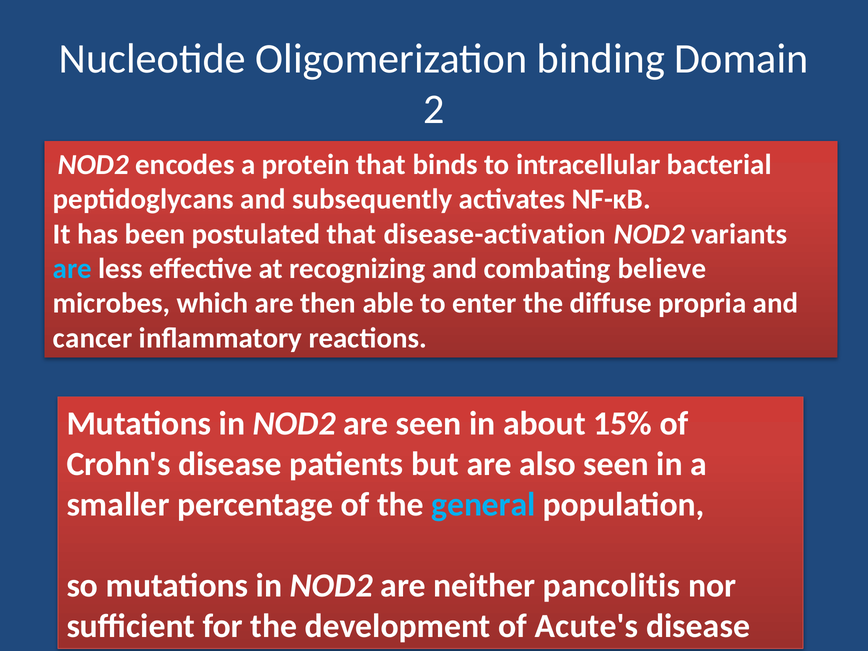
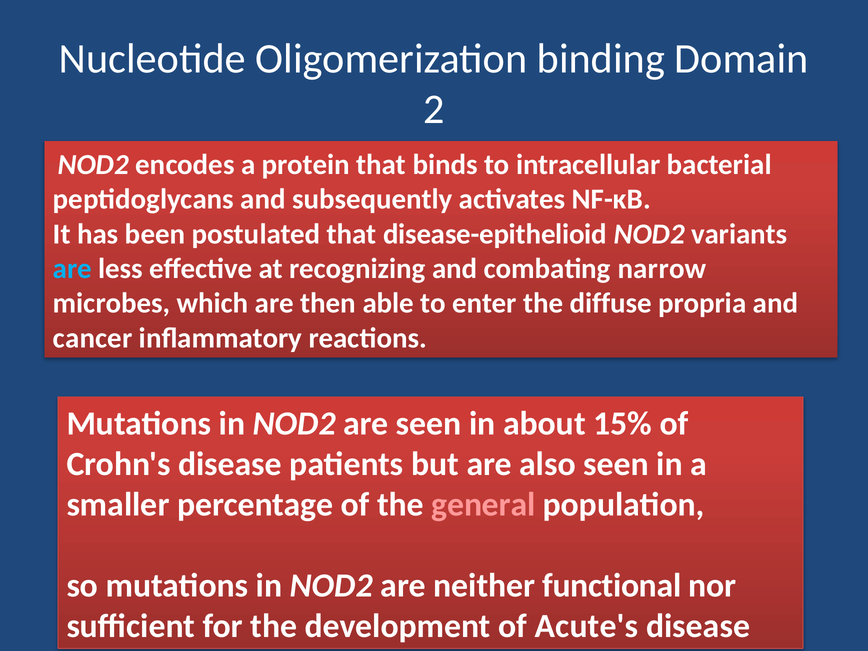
disease-activation: disease-activation -> disease-epithelioid (495, 234)
believe: believe -> narrow (662, 269)
general colour: light blue -> pink (483, 505)
pancolitis: pancolitis -> functional (612, 586)
